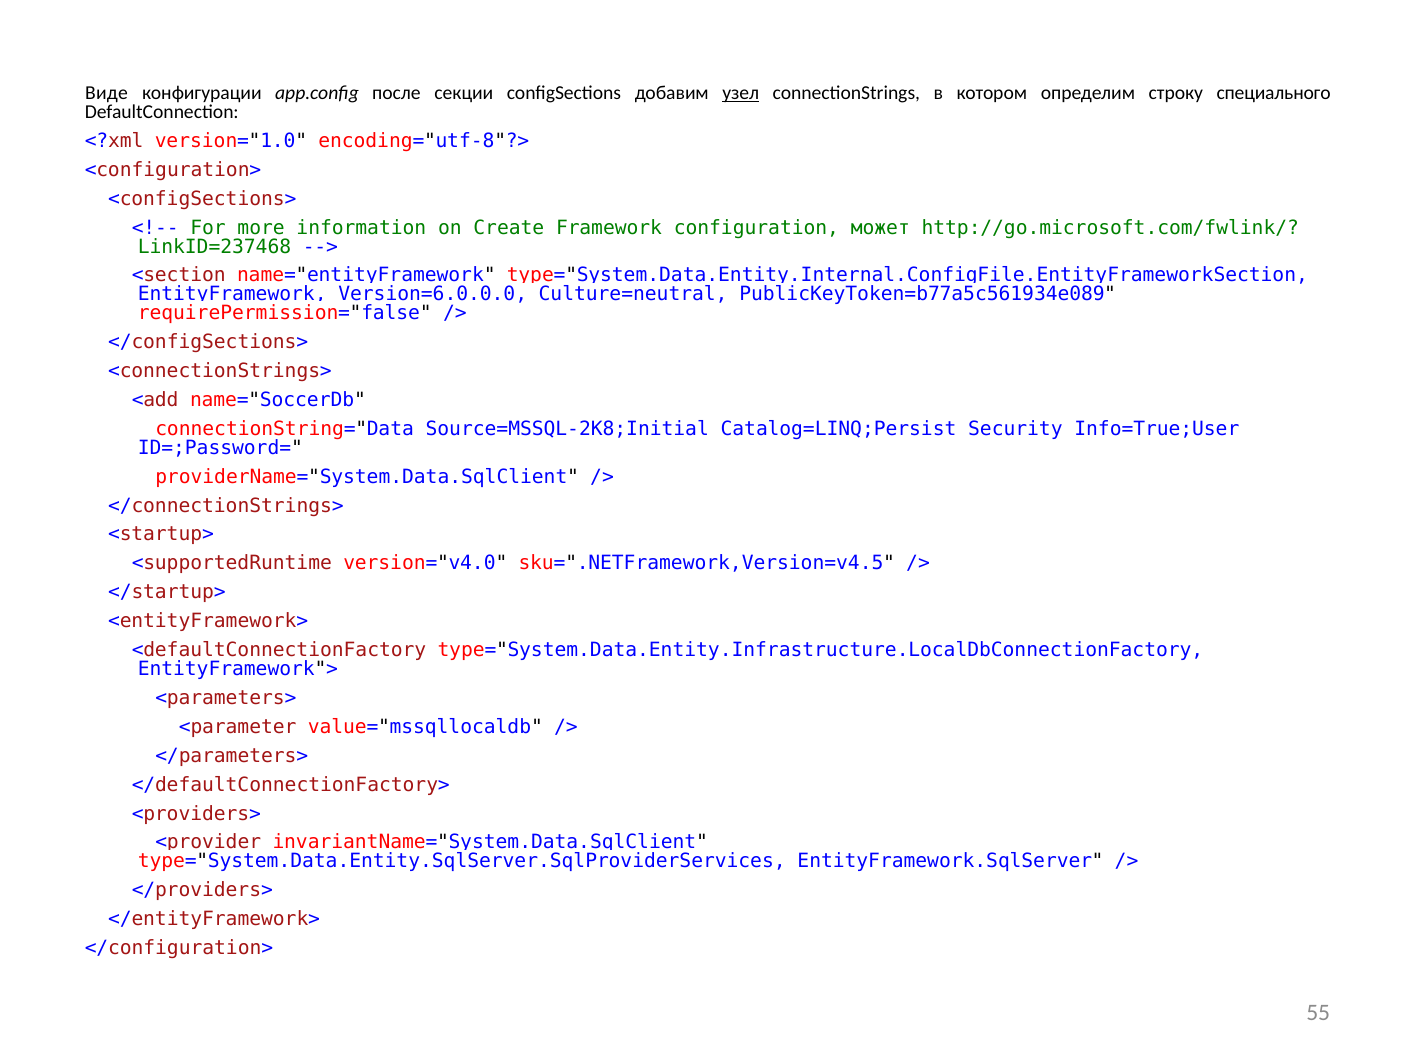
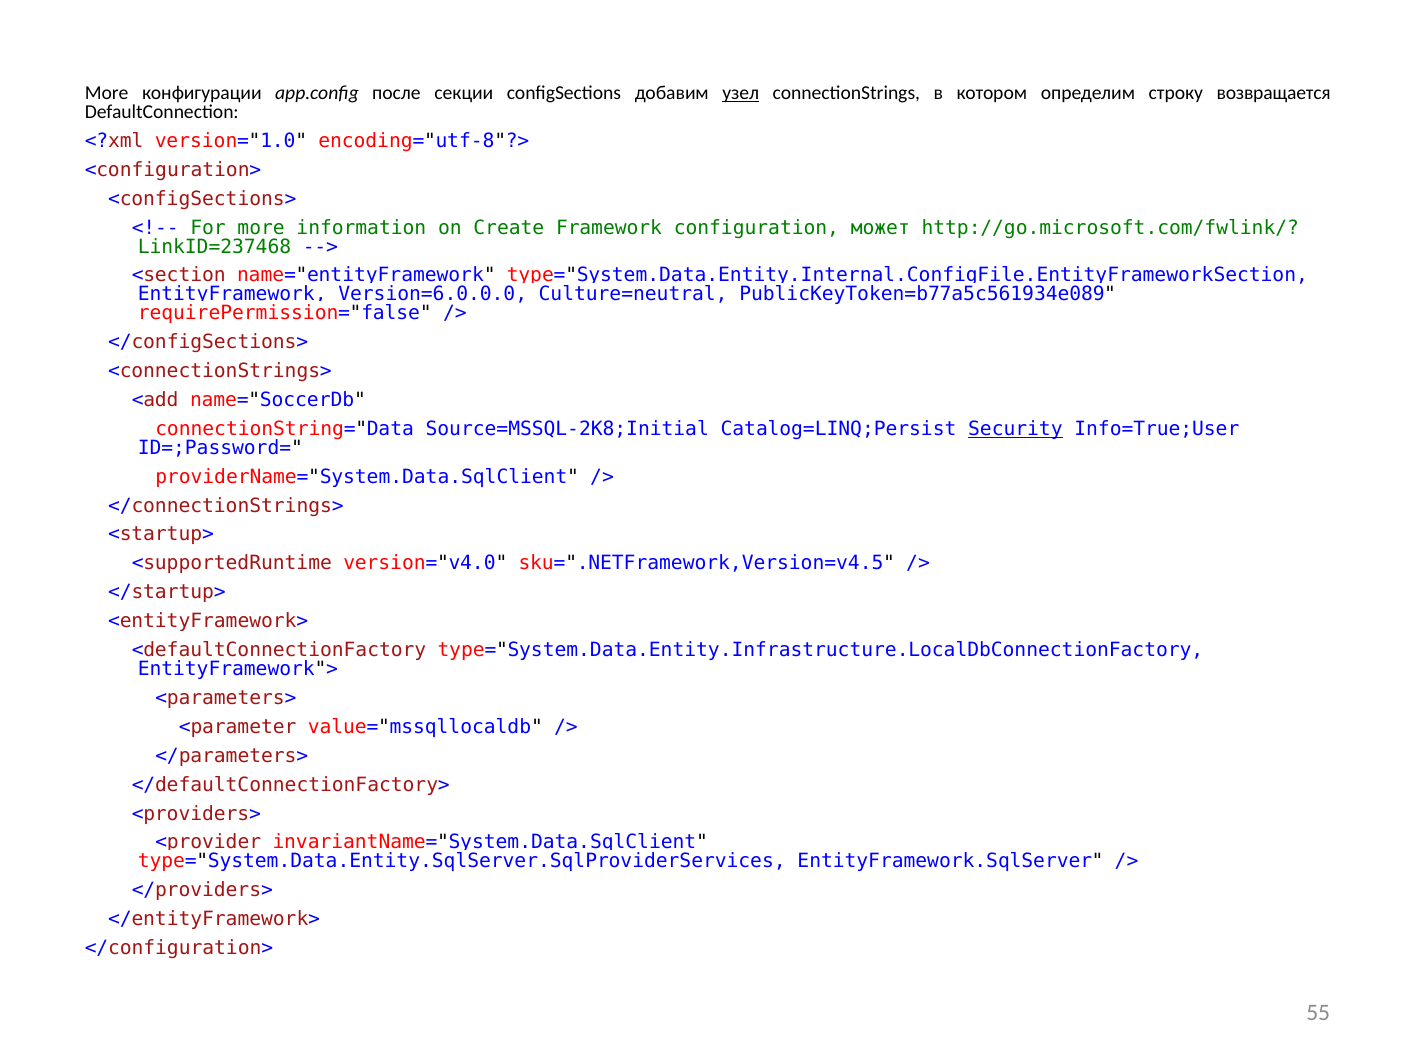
Виде: Виде -> More (107, 93)
специального: специального -> возвращается (1274, 93)
Security underline: none -> present (1015, 429)
